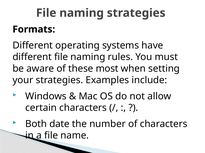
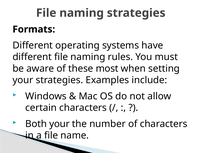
Both date: date -> your (59, 124)
